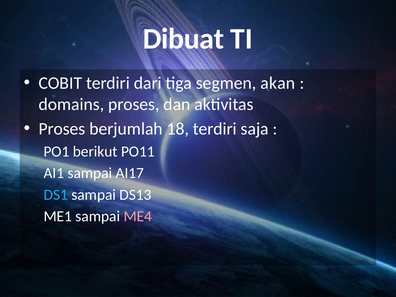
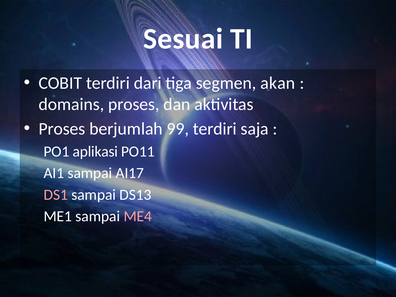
Dibuat: Dibuat -> Sesuai (183, 39)
18: 18 -> 99 (178, 129)
berikut: berikut -> aplikasi (95, 152)
DS1 colour: light blue -> pink (56, 195)
